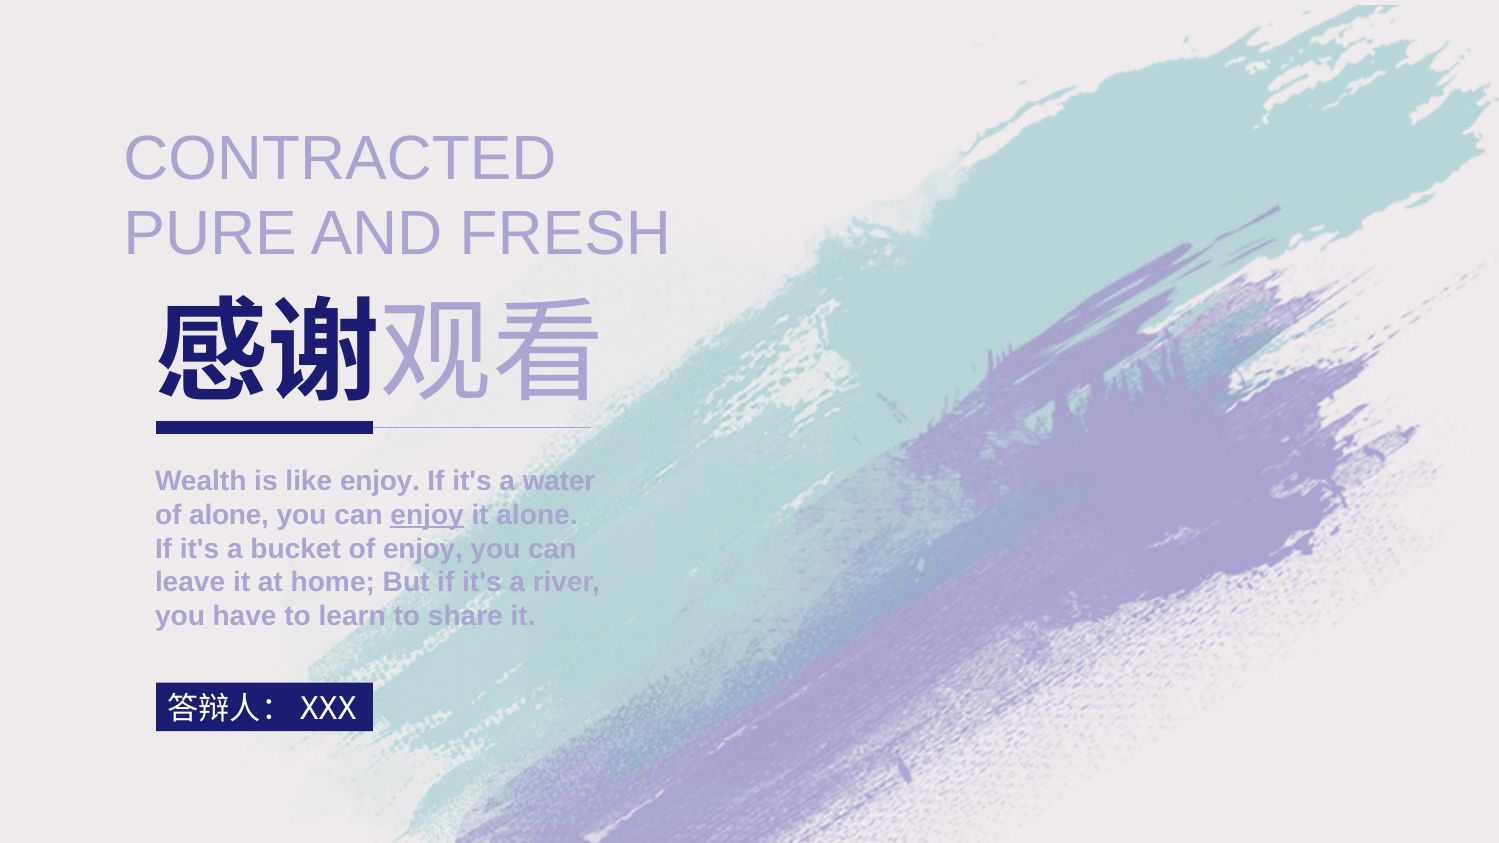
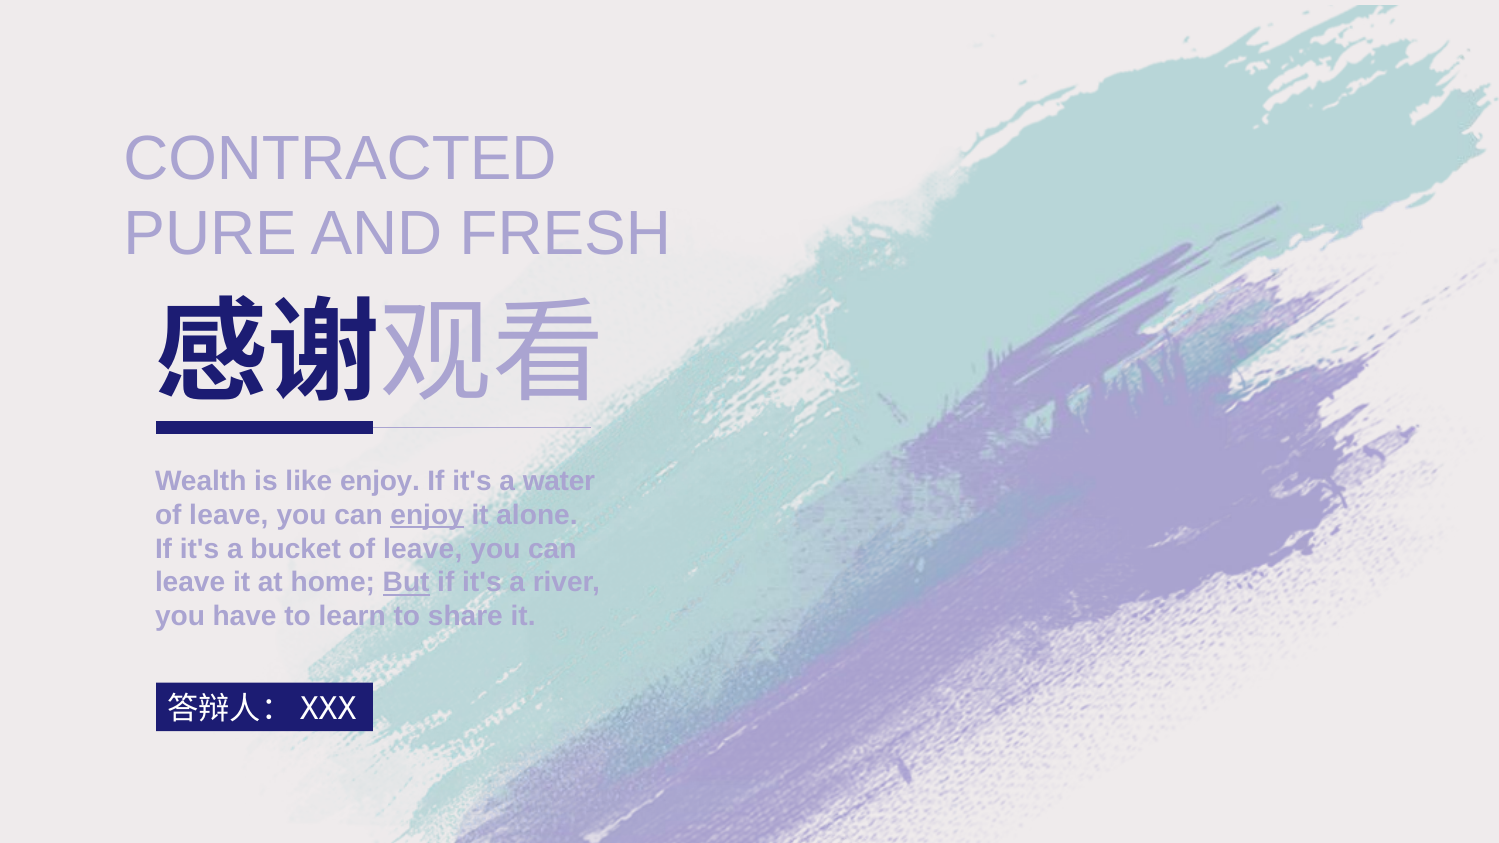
alone: alone -> leave (229, 515)
bucket of enjoy: enjoy -> leave (423, 549)
But underline: none -> present (406, 583)
